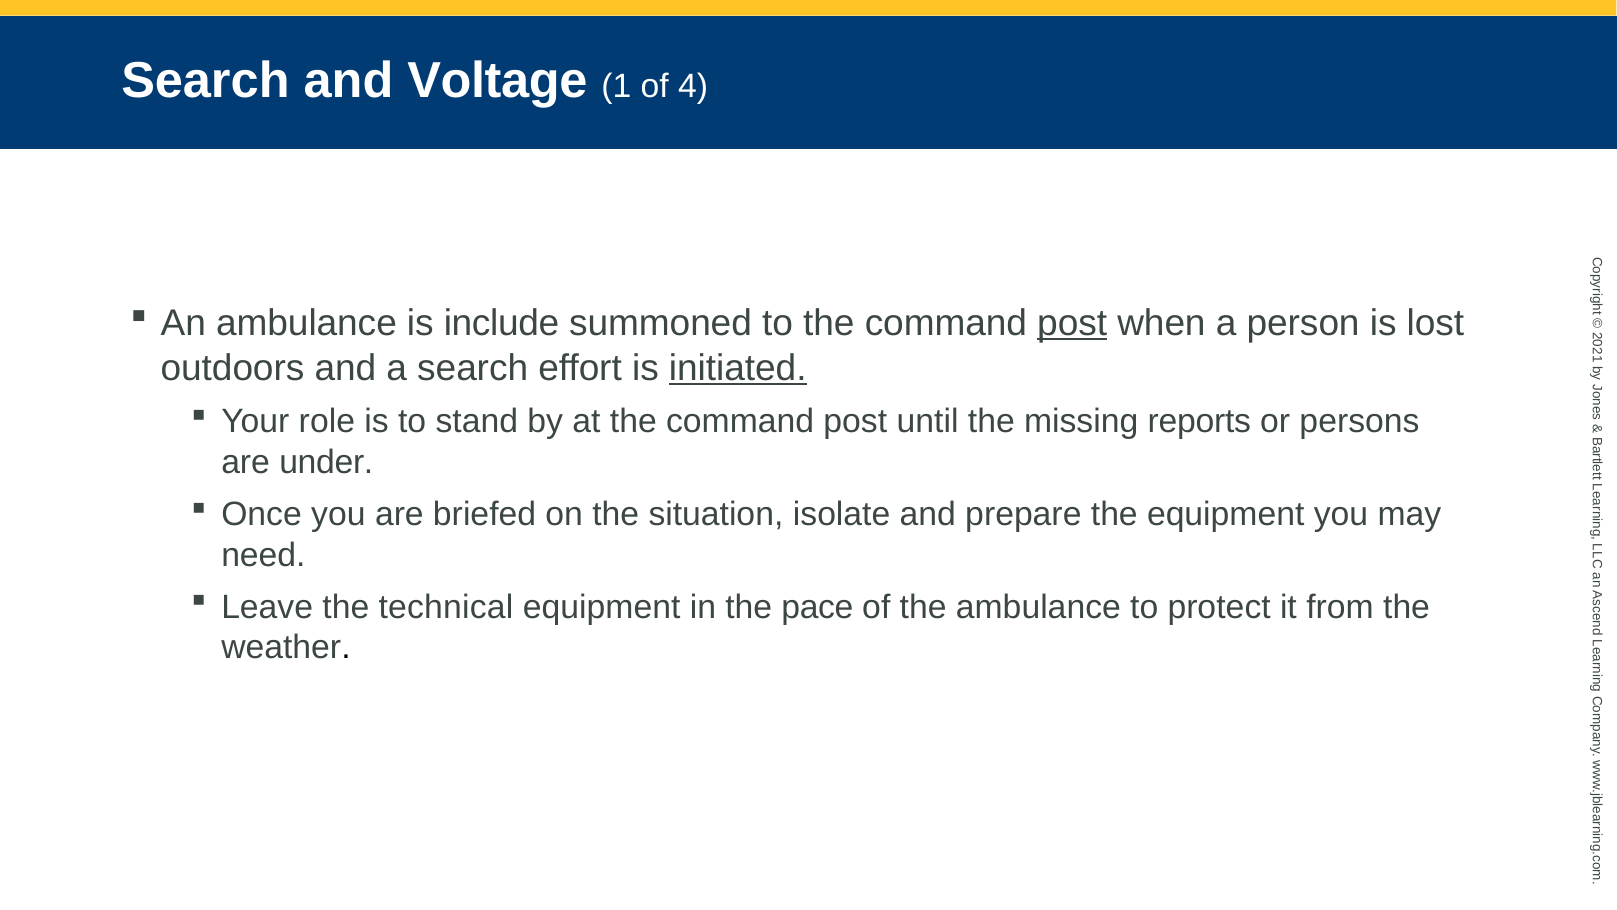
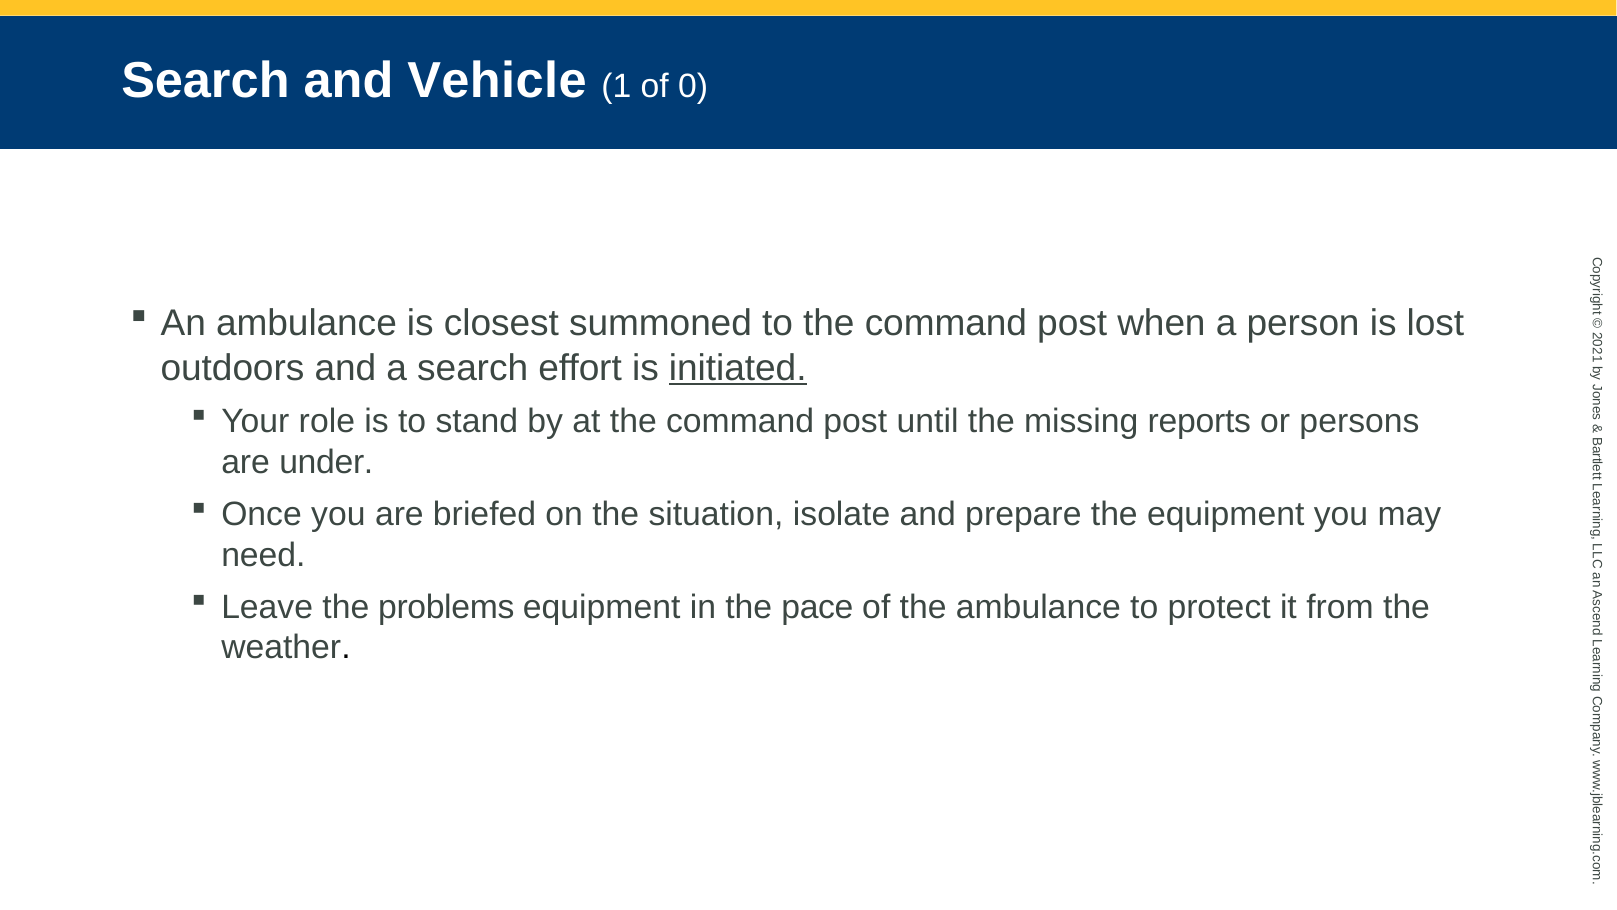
Voltage: Voltage -> Vehicle (497, 81)
of 4: 4 -> 0 (693, 87)
include: include -> closest (501, 323)
post underline: present -> none (1072, 323)
technical: technical -> problems (446, 607)
